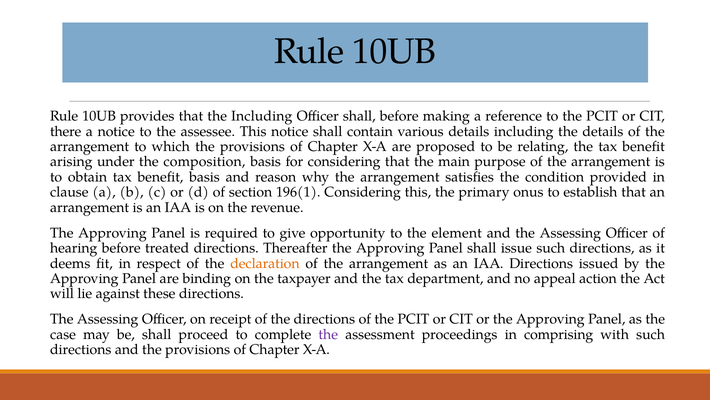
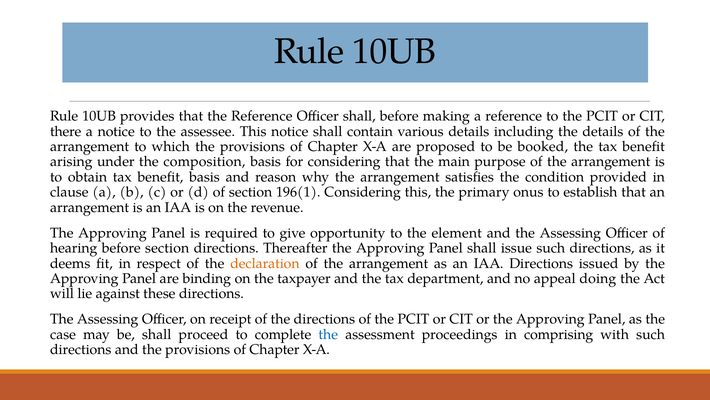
the Including: Including -> Reference (262, 116)
relating: relating -> booked (543, 146)
before treated: treated -> section (167, 248)
action: action -> doing (598, 278)
the colour: purple -> blue (328, 334)
